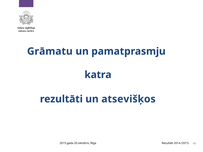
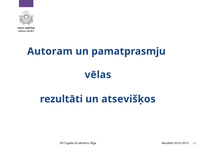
Grāmatu: Grāmatu -> Autoram (50, 51)
katra: katra -> vēlas (98, 75)
